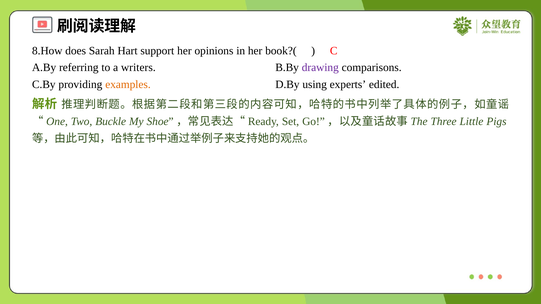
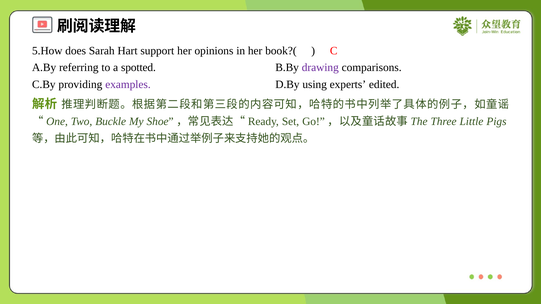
8.How: 8.How -> 5.How (47, 51)
writers: writers -> spotted (138, 68)
examples colour: orange -> purple (128, 85)
